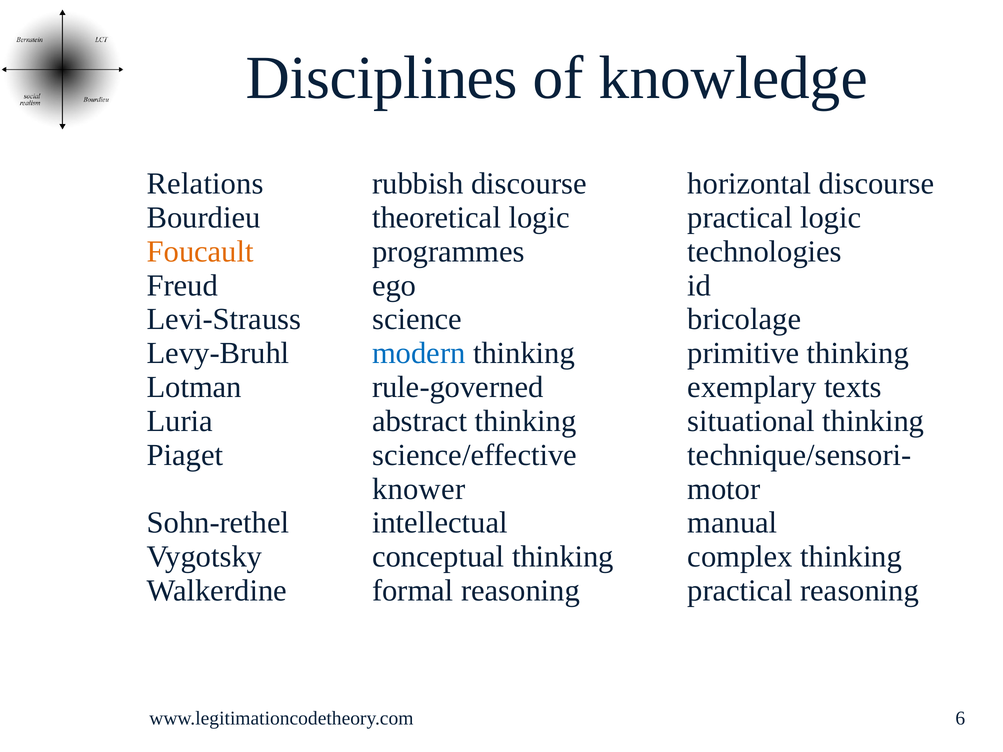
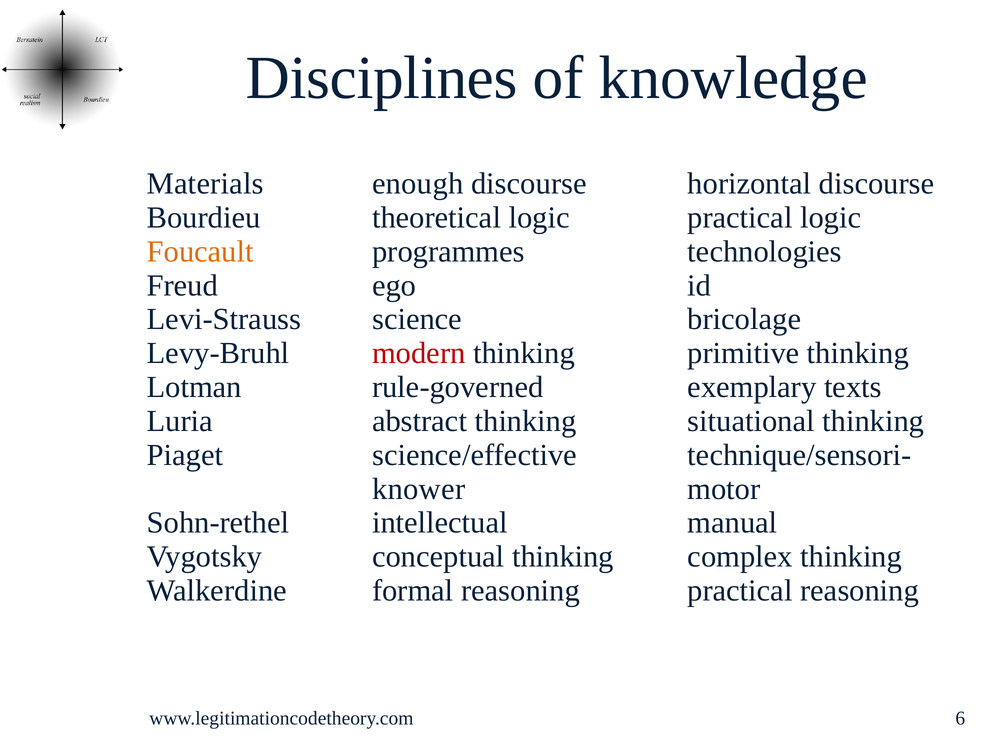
Relations: Relations -> Materials (205, 184)
rubbish: rubbish -> enough (418, 184)
modern colour: blue -> red (419, 353)
